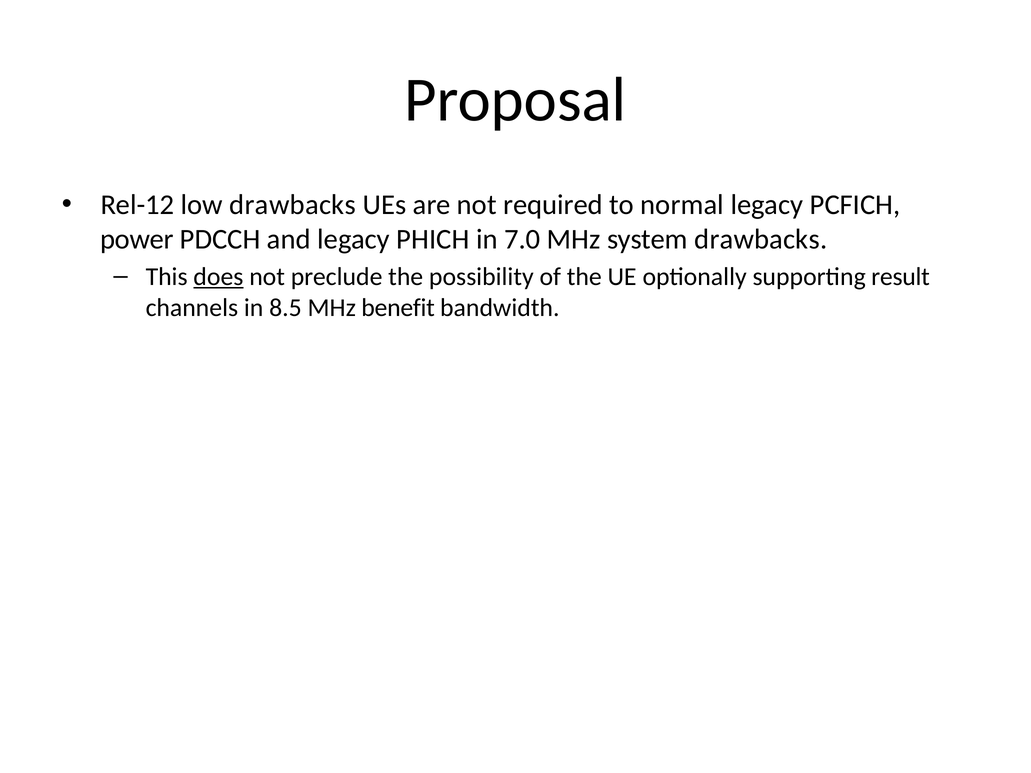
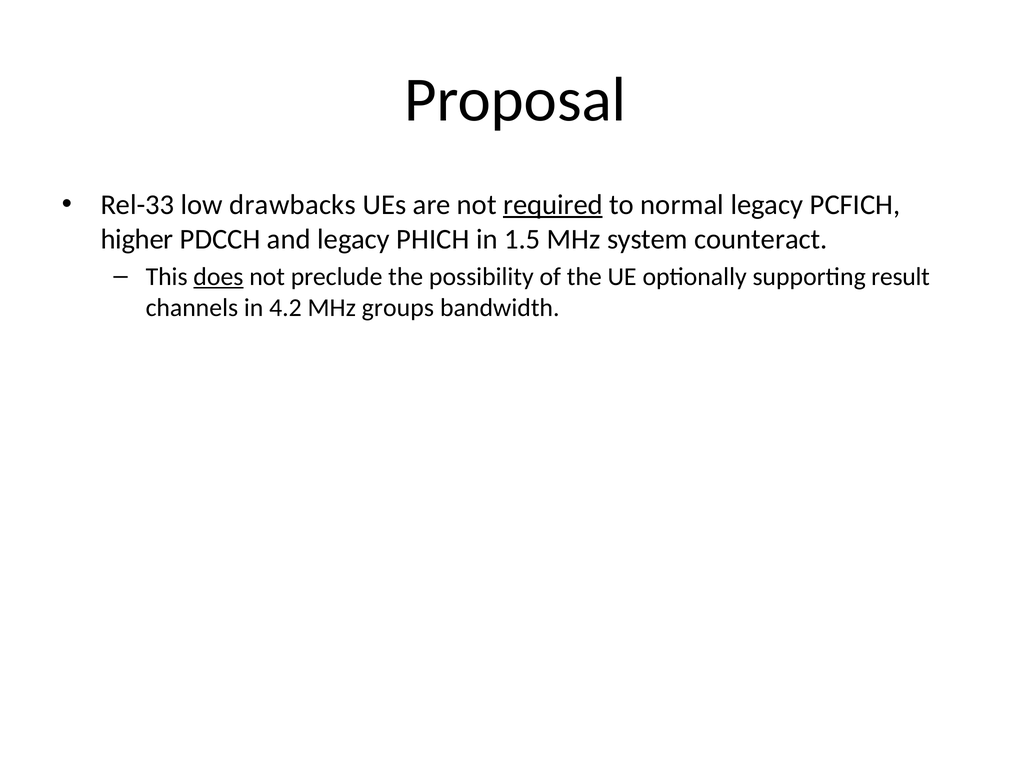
Rel-12: Rel-12 -> Rel-33 (137, 205)
required underline: none -> present (553, 205)
power: power -> higher (137, 239)
7.0: 7.0 -> 1.5 (522, 239)
system drawbacks: drawbacks -> counteract (761, 239)
8.5: 8.5 -> 4.2 (285, 308)
benefit: benefit -> groups (398, 308)
